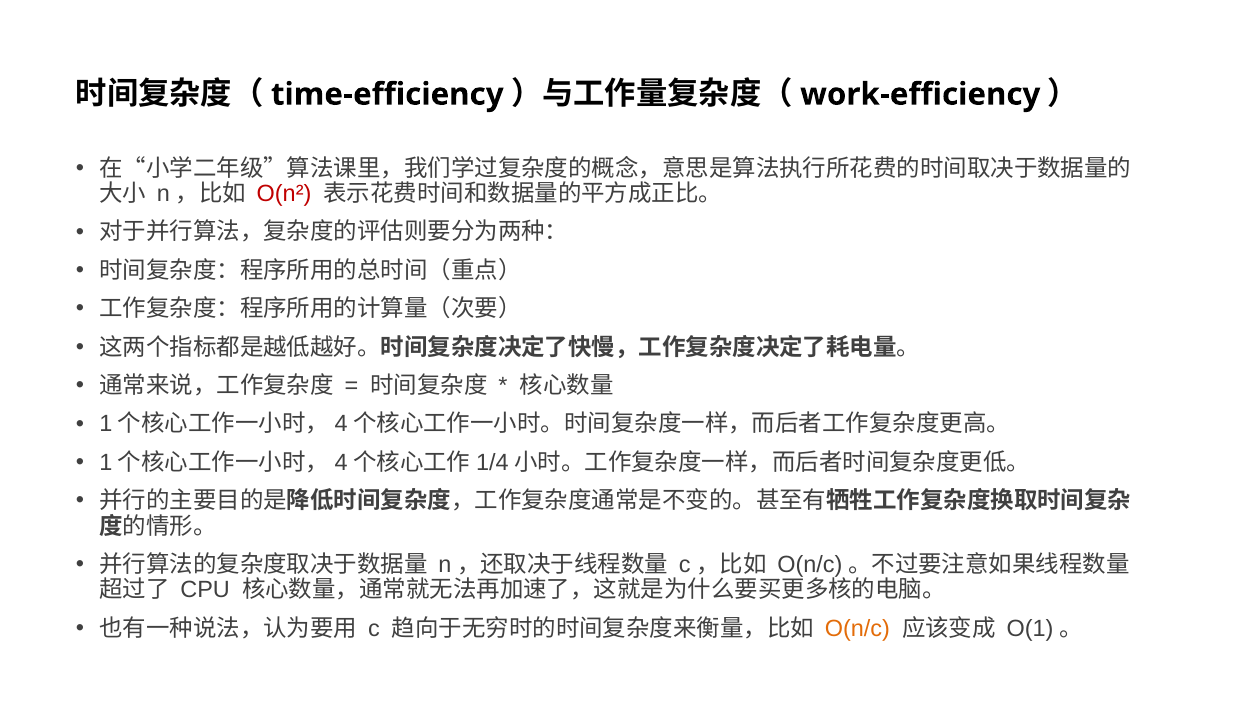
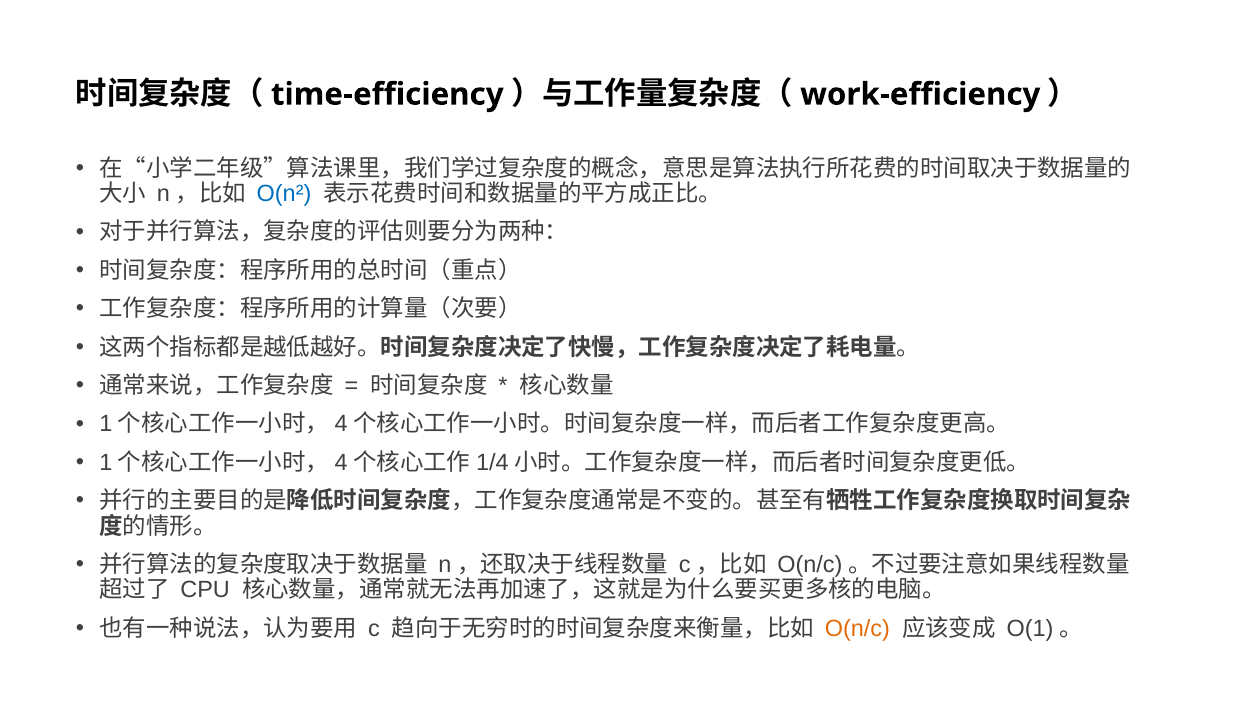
O(n² colour: red -> blue (284, 194)
